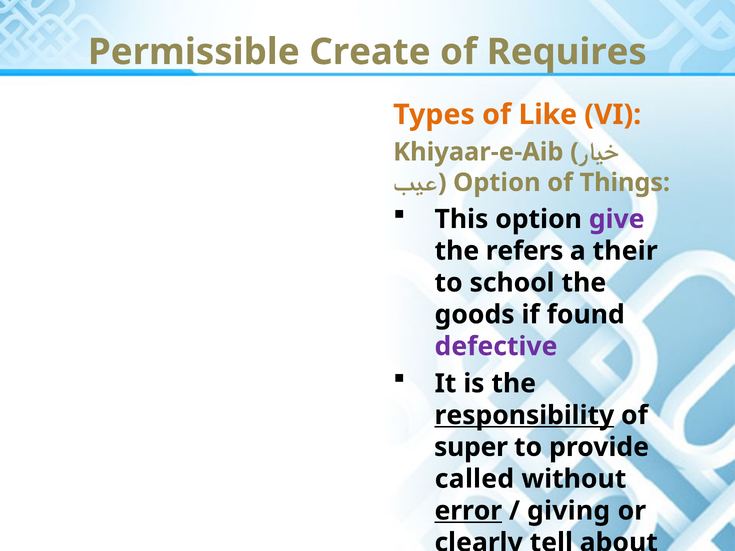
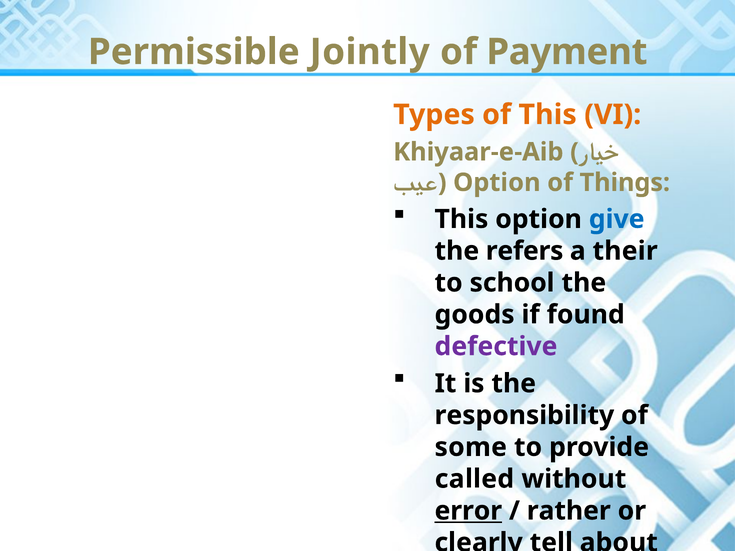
Create: Create -> Jointly (370, 52)
Requires: Requires -> Payment (567, 52)
of Like: Like -> This (548, 115)
give colour: purple -> blue (617, 219)
responsibility underline: present -> none (524, 416)
super: super -> some (471, 447)
giving: giving -> rather (569, 511)
